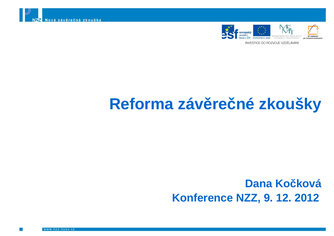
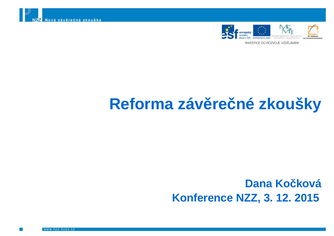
9: 9 -> 3 (268, 198)
2012: 2012 -> 2015 (307, 198)
